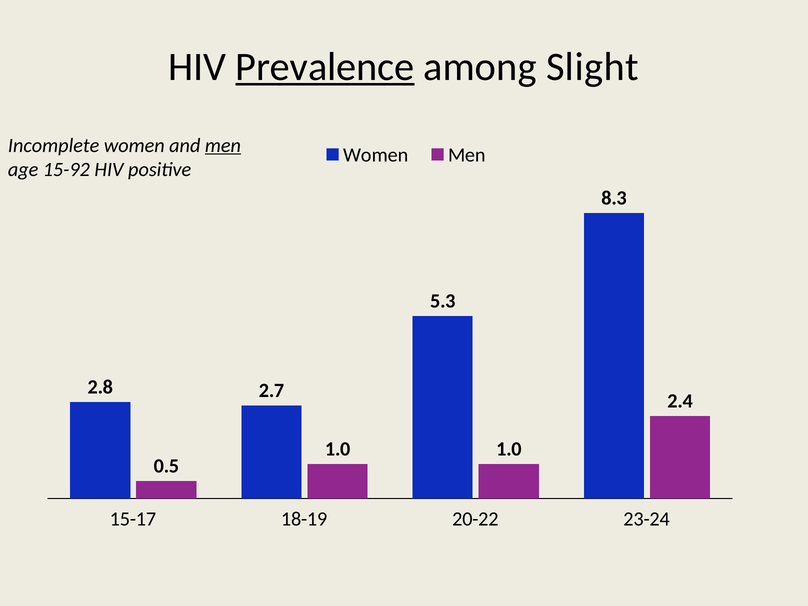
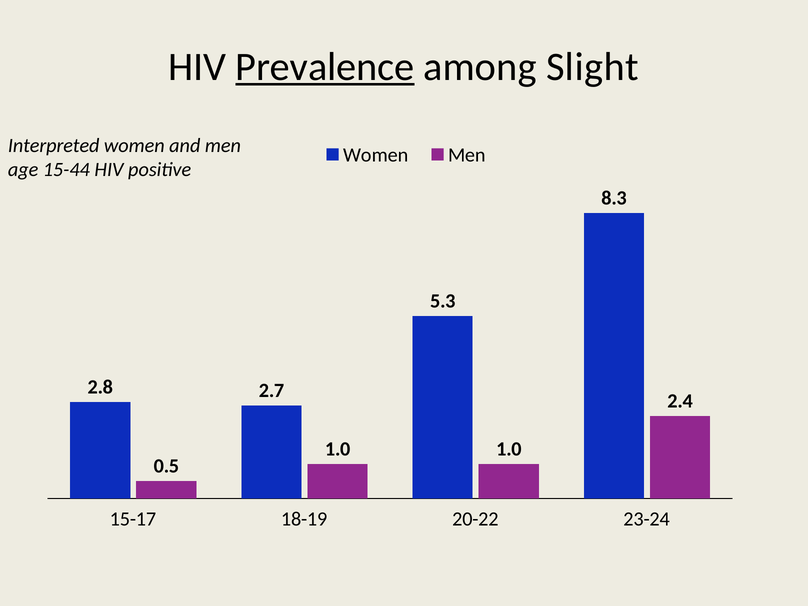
Incomplete: Incomplete -> Interpreted (54, 145)
men underline: present -> none (223, 145)
15-92: 15-92 -> 15-44 (66, 170)
